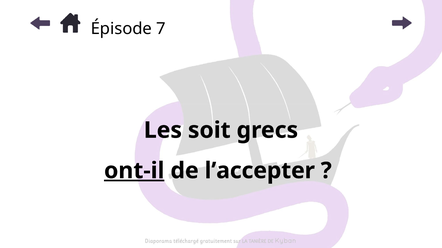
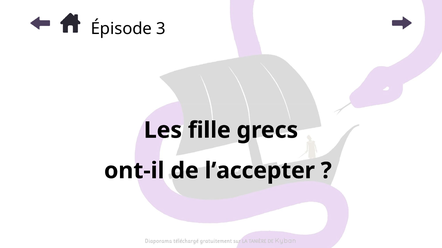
7: 7 -> 3 (161, 29)
soit: soit -> fille (209, 131)
ont-il underline: present -> none (134, 171)
